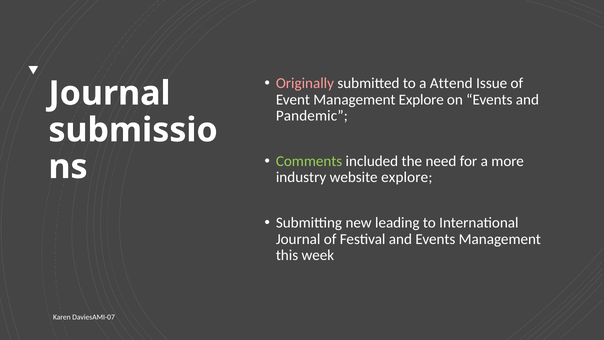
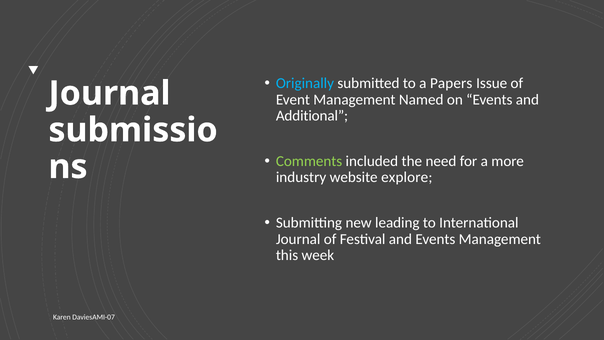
Originally colour: pink -> light blue (305, 83)
Attend: Attend -> Papers (451, 83)
Management Explore: Explore -> Named (421, 100)
Pandemic: Pandemic -> Additional (312, 116)
